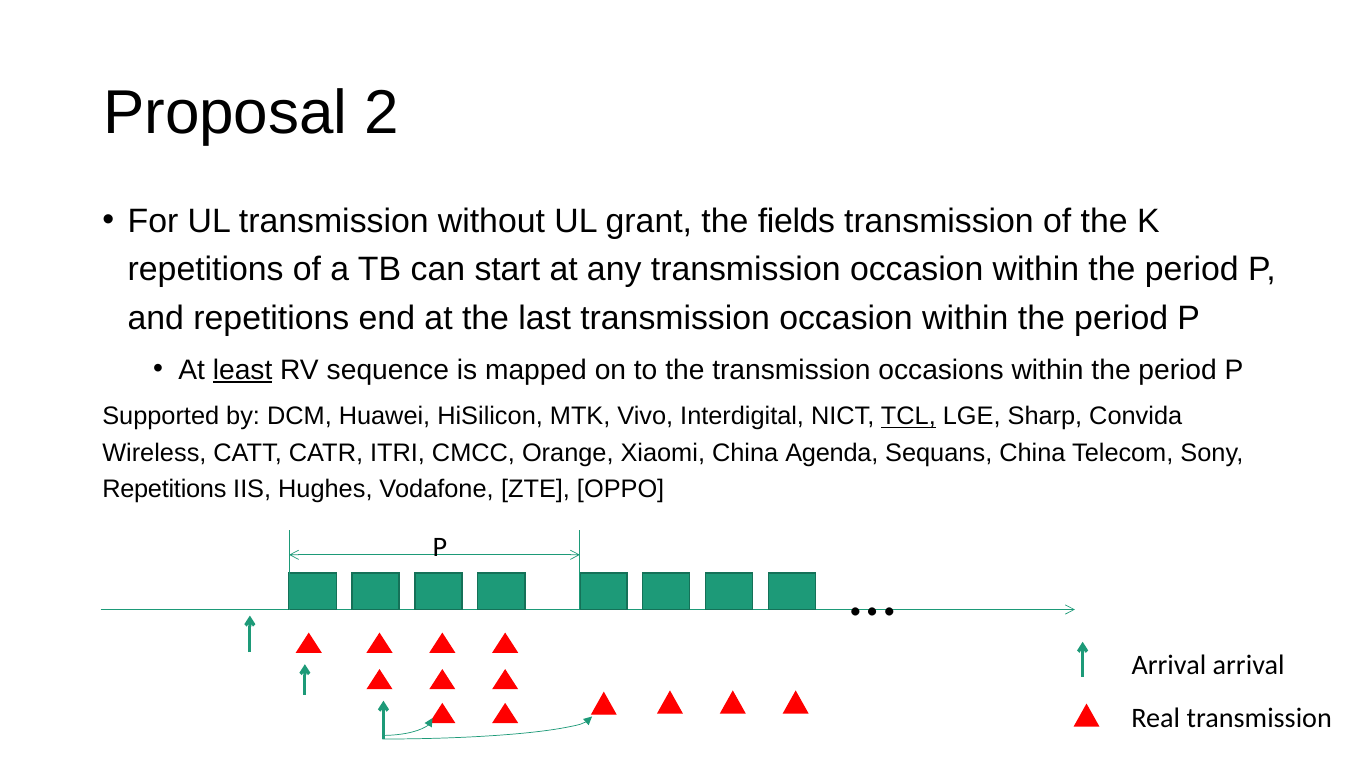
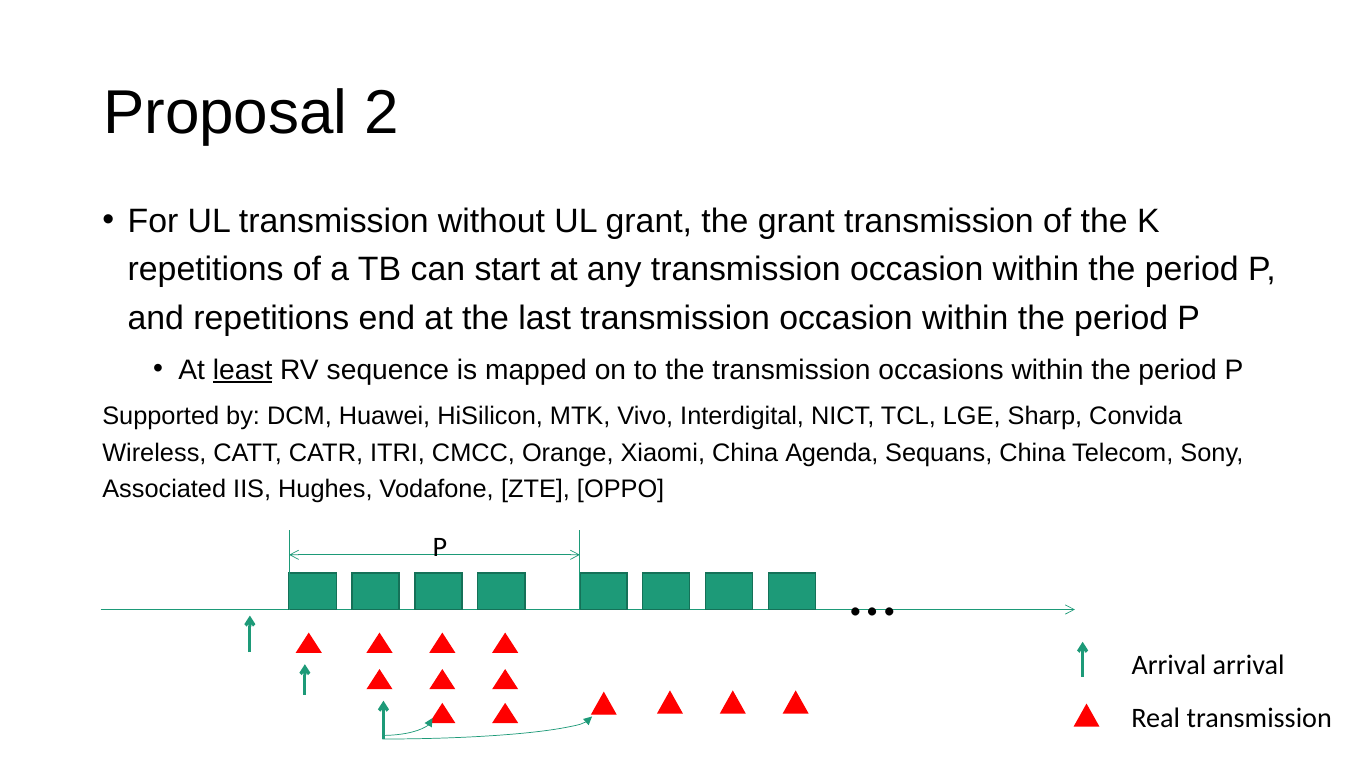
the fields: fields -> grant (796, 221)
TCL underline: present -> none (908, 417)
Repetitions: Repetitions -> Associated (164, 490)
